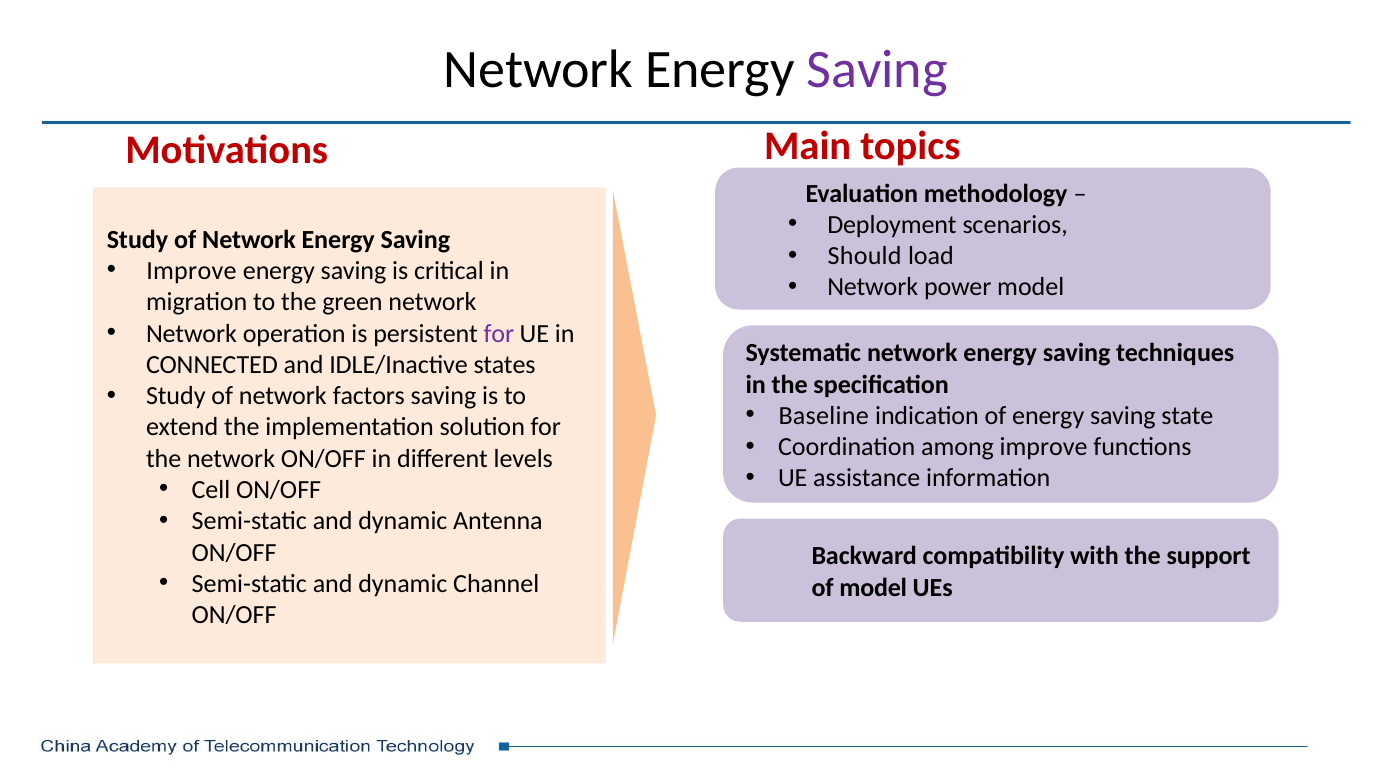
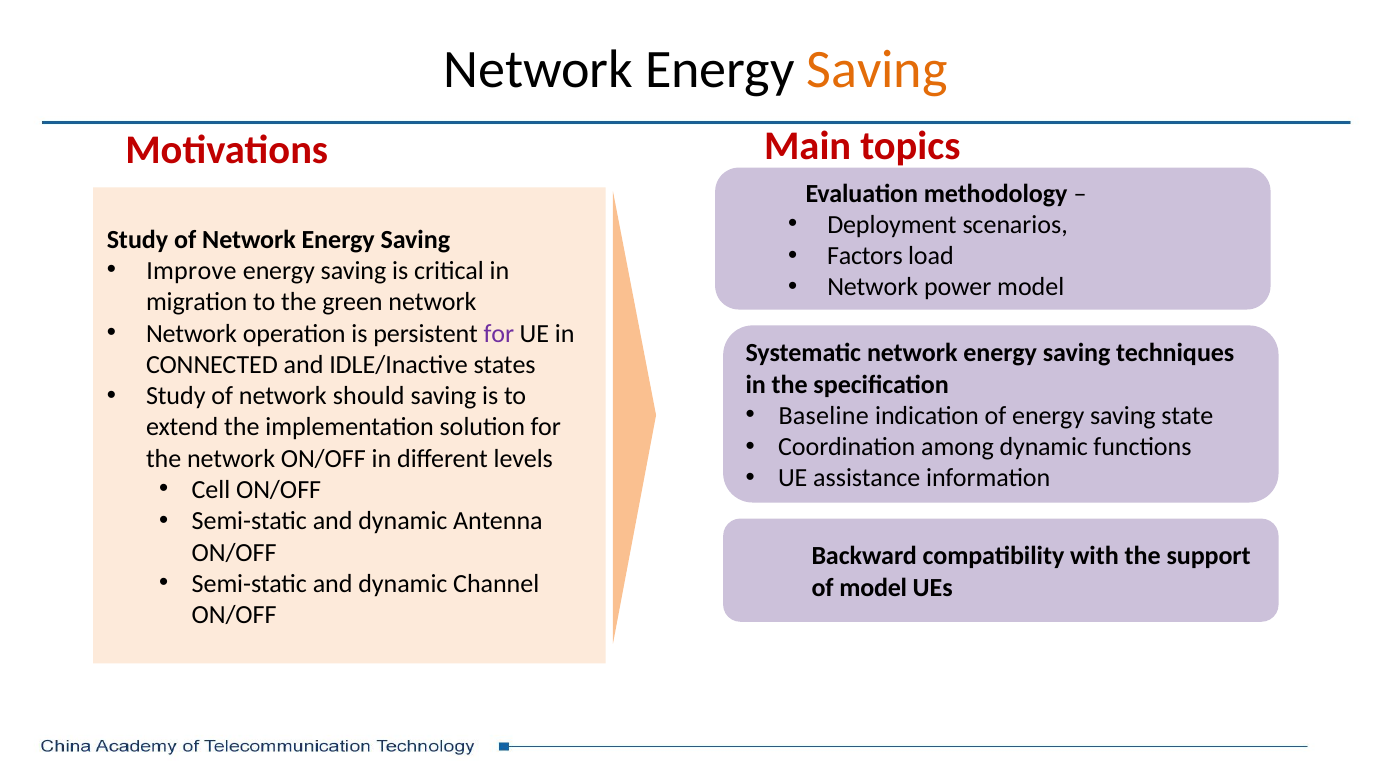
Saving colour: purple -> orange (877, 70)
Should: Should -> Factors (865, 256)
factors: factors -> should (369, 396)
among improve: improve -> dynamic (1044, 447)
